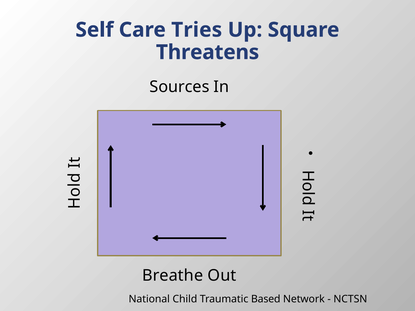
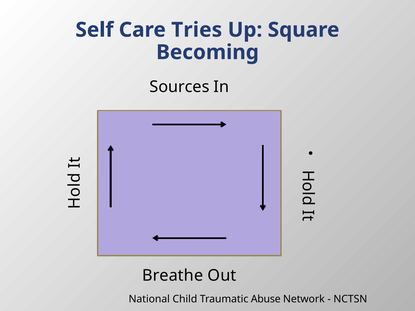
Threatens: Threatens -> Becoming (207, 52)
Based: Based -> Abuse (266, 299)
